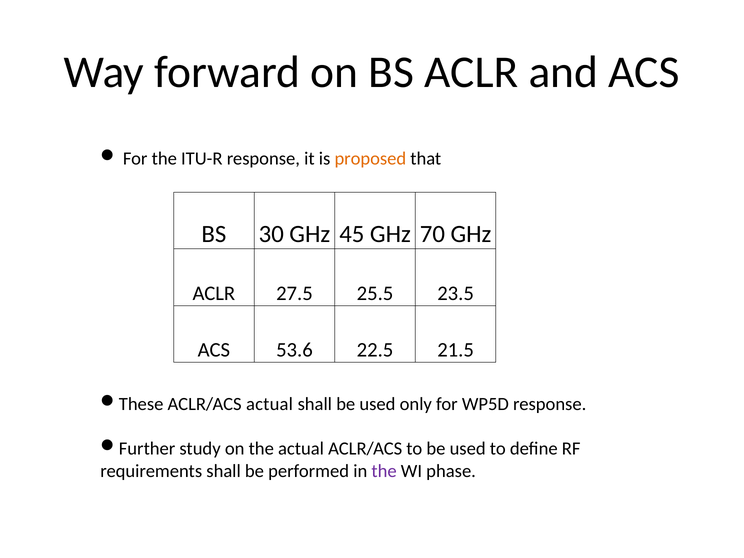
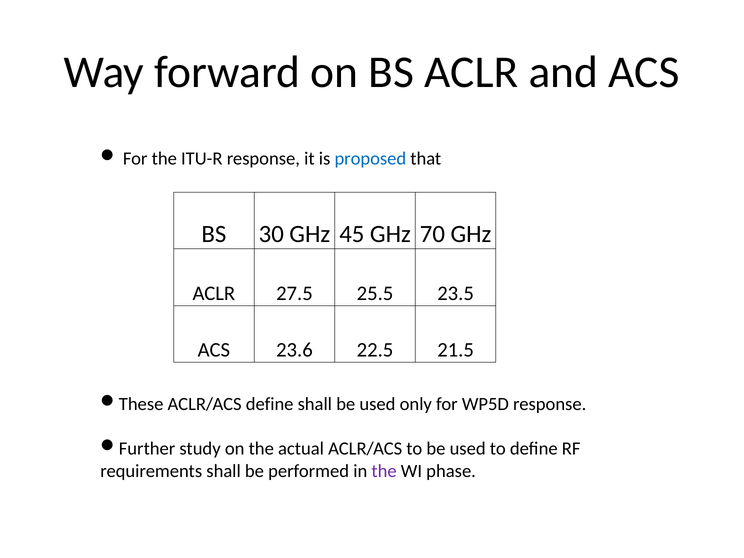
proposed colour: orange -> blue (370, 159)
53.6: 53.6 -> 23.6 (294, 350)
ACLR/ACS actual: actual -> define (270, 404)
